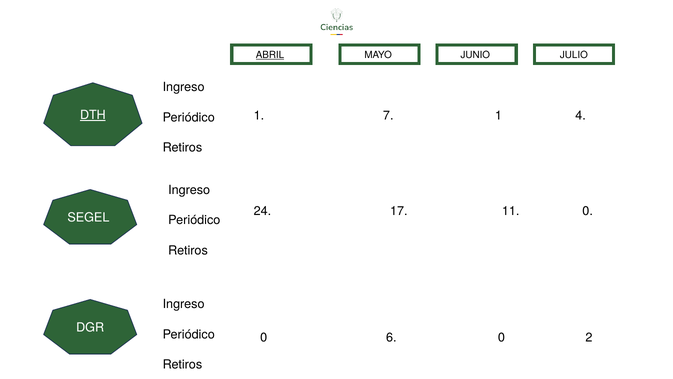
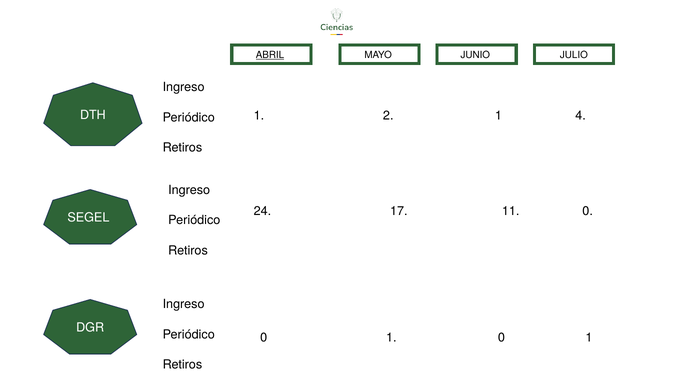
DTH underline: present -> none (93, 115)
7: 7 -> 2 (388, 116)
6: 6 -> 1 (391, 337)
2: 2 -> 1 (589, 337)
